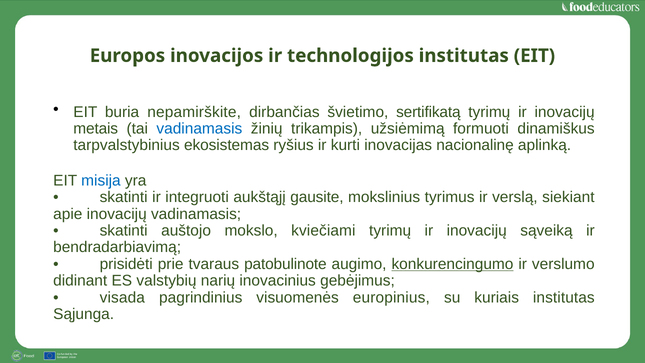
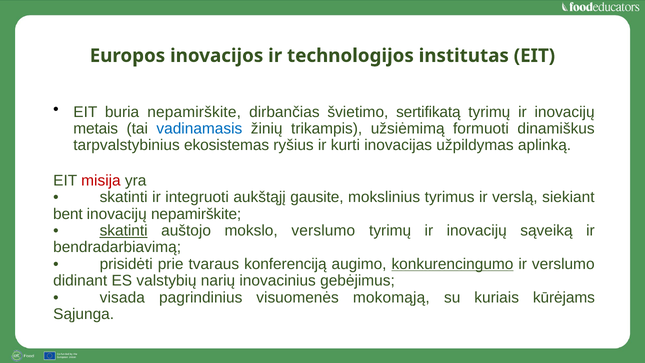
nacionalinę: nacionalinę -> užpildymas (475, 145)
misija colour: blue -> red (101, 181)
apie: apie -> bent (68, 214)
inovacijų vadinamasis: vadinamasis -> nepamirškite (196, 214)
skatinti underline: none -> present (124, 231)
mokslo kviečiami: kviečiami -> verslumo (323, 231)
patobulinote: patobulinote -> konferenciją (285, 264)
europinius: europinius -> mokomąją (391, 297)
kuriais institutas: institutas -> kūrėjams (564, 297)
